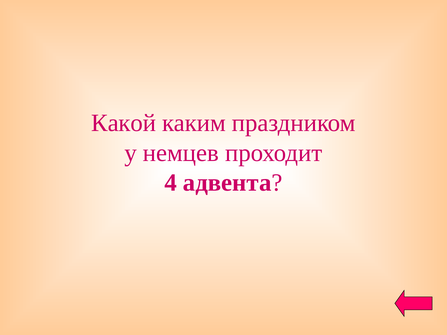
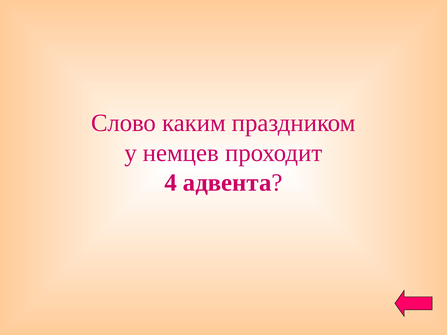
Какой: Какой -> Слово (124, 123)
